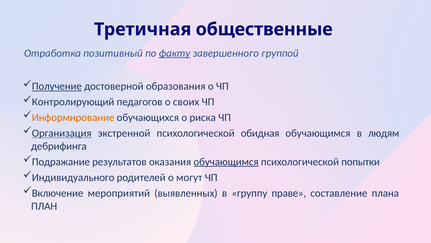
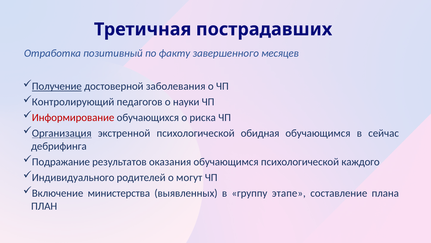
общественные: общественные -> пострадавших (264, 29)
факту underline: present -> none (174, 53)
группой: группой -> месяцев (280, 53)
образования: образования -> заболевания (176, 86)
своих: своих -> науки (186, 102)
Информирование colour: orange -> red (73, 117)
людям: людям -> сейчас (384, 133)
обучающимся underline: present -> none (226, 161)
попытки: попытки -> каждого (361, 161)
мероприятий: мероприятий -> министерства (119, 193)
праве: праве -> этапе (289, 193)
